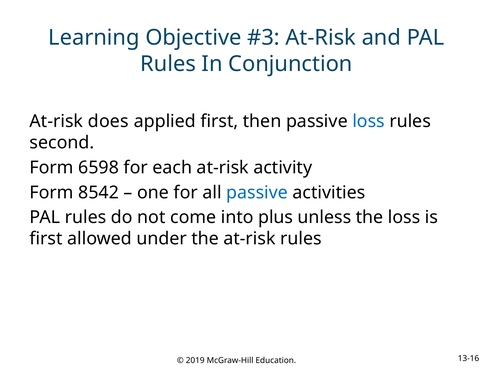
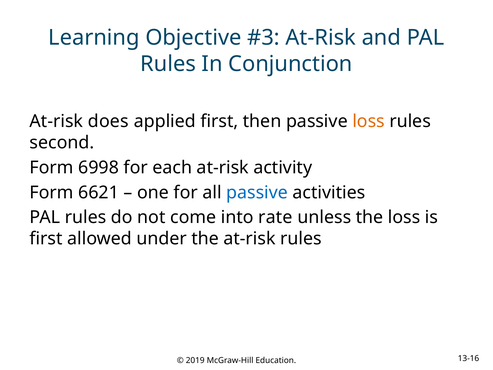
loss colour: blue -> orange (369, 121)
6598: 6598 -> 6998 (99, 167)
8542: 8542 -> 6621 (99, 192)
plus: plus -> rate (275, 217)
